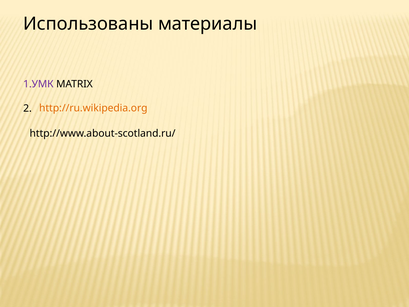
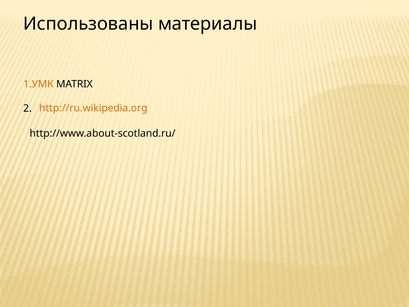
1.УМК colour: purple -> orange (38, 84)
